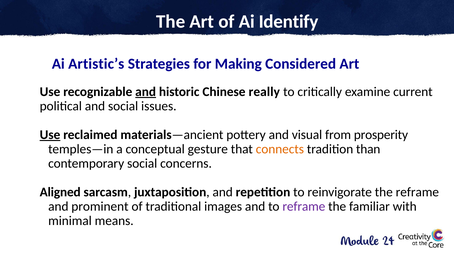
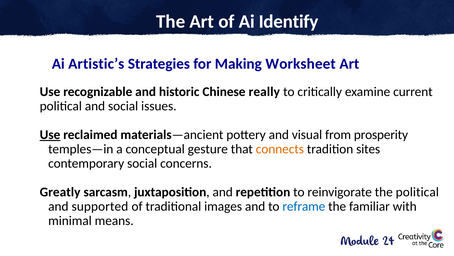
Considered: Considered -> Worksheet (301, 64)
and underline: present -> none (146, 92)
than: than -> sites (368, 149)
Aligned: Aligned -> Greatly (60, 192)
the reframe: reframe -> political (417, 192)
prominent: prominent -> supported (100, 206)
reframe colour: purple -> blue (304, 206)
